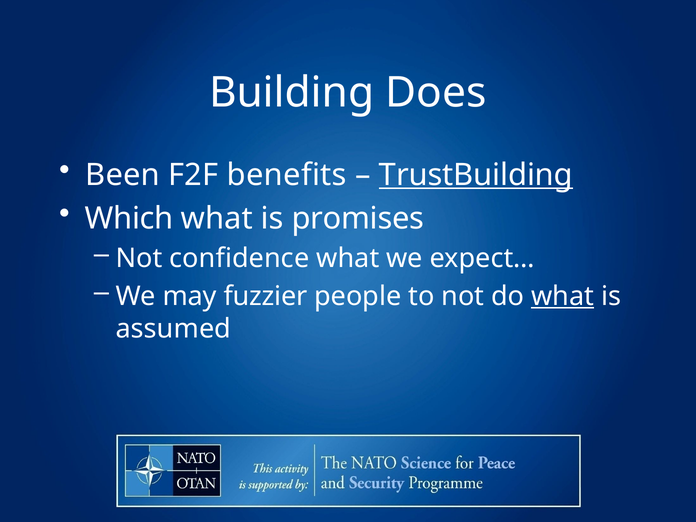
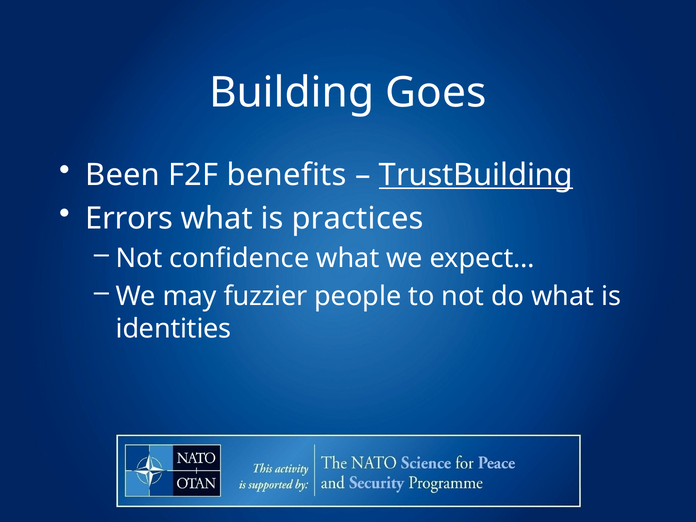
Does: Does -> Goes (436, 93)
Which: Which -> Errors (129, 218)
promises: promises -> practices (358, 218)
what underline: present -> none (563, 296)
assumed: assumed -> identities (174, 329)
